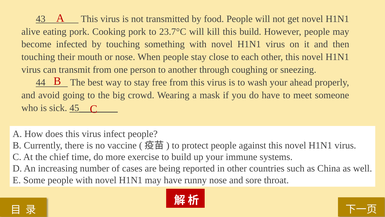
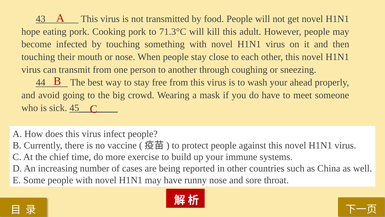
alive: alive -> hope (31, 32)
23.7°C: 23.7°C -> 71.3°C (173, 32)
this build: build -> adult (250, 32)
